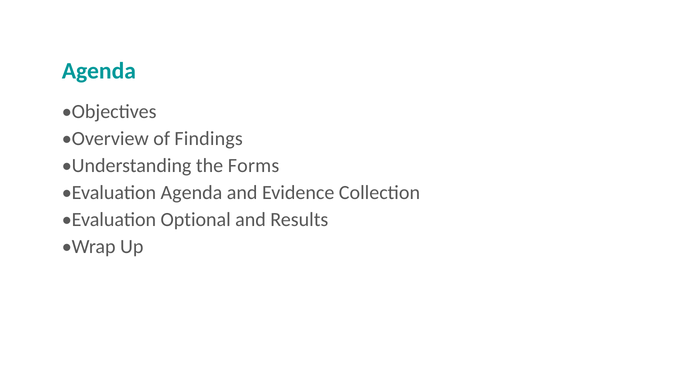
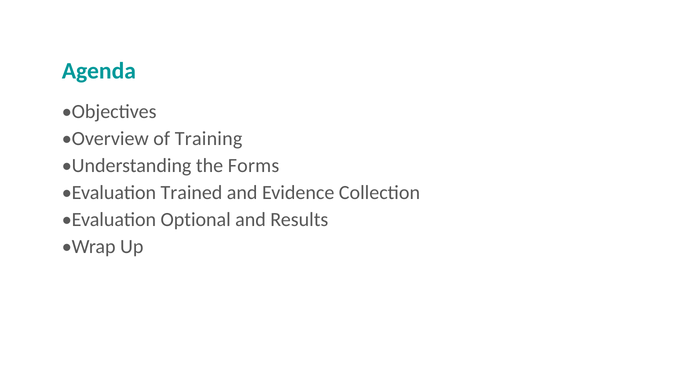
Findings: Findings -> Training (209, 139)
Evaluation Agenda: Agenda -> Trained (192, 193)
